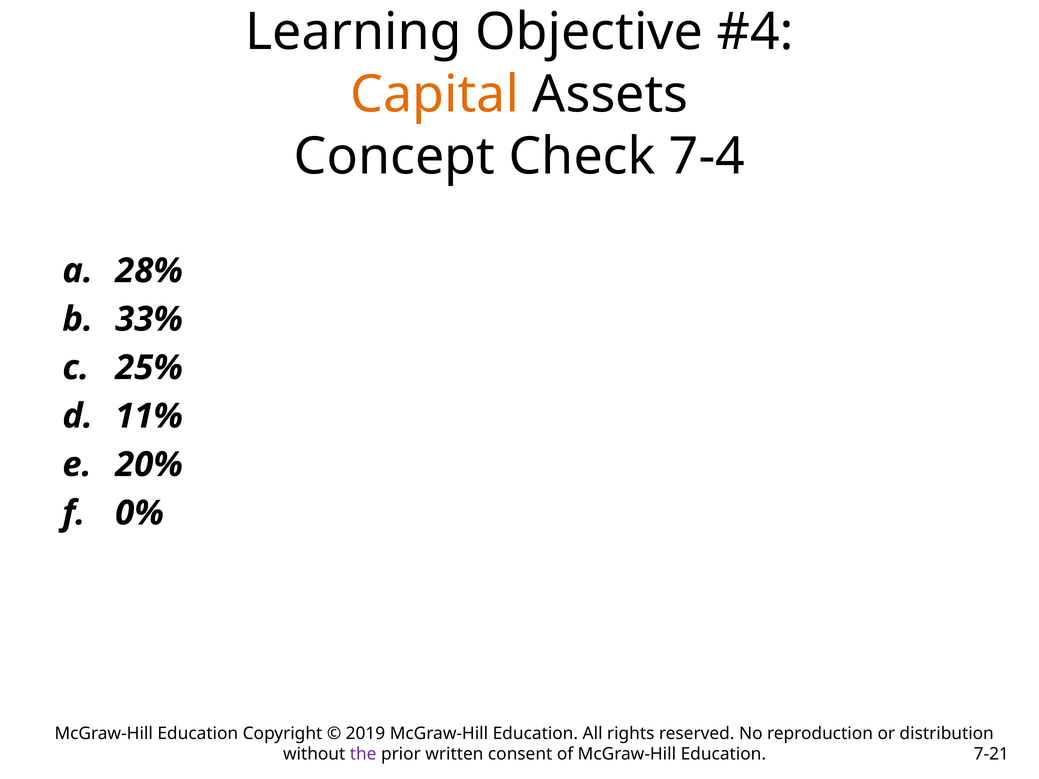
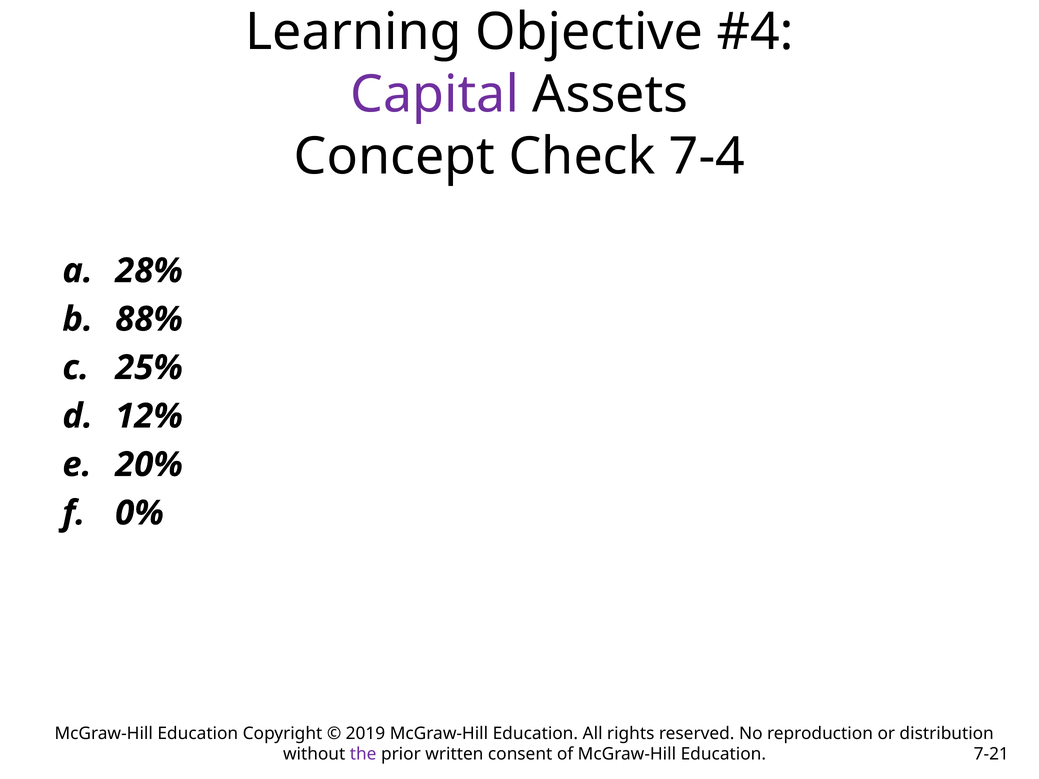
Capital colour: orange -> purple (435, 94)
33%: 33% -> 88% (149, 319)
11%: 11% -> 12% (149, 416)
